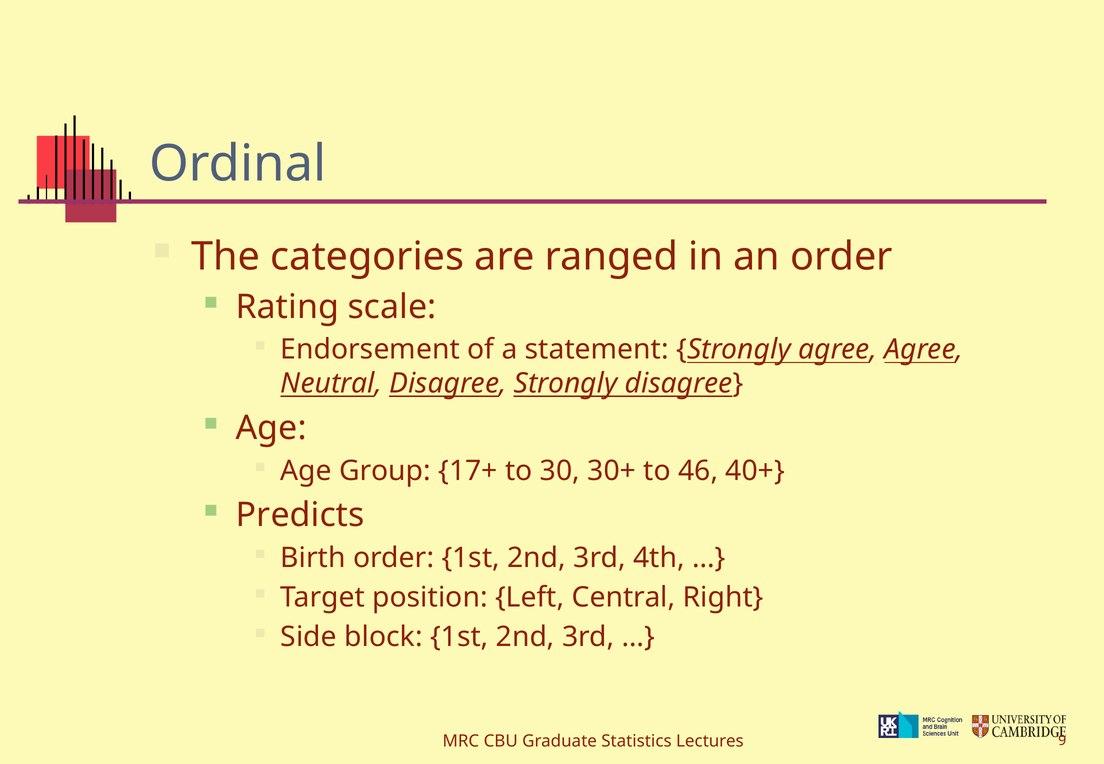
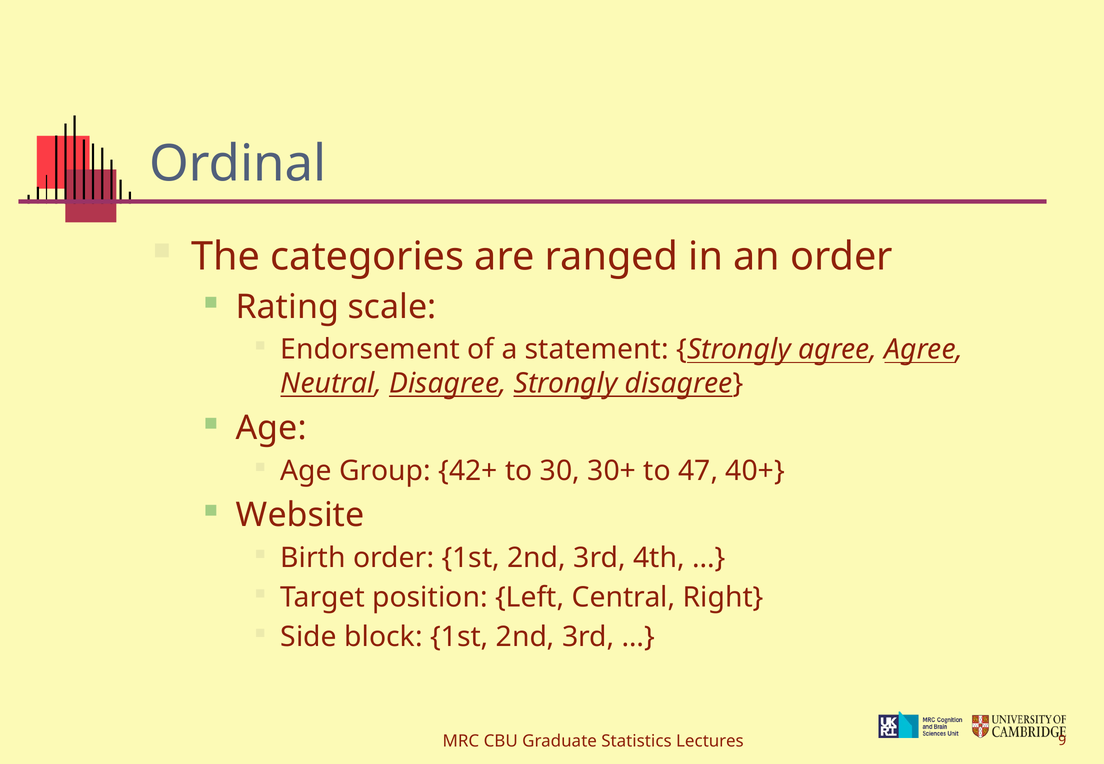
17+: 17+ -> 42+ (468, 471)
46: 46 -> 47 (698, 471)
Predicts: Predicts -> Website (300, 516)
